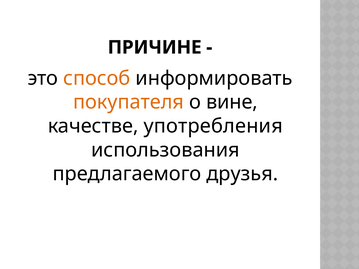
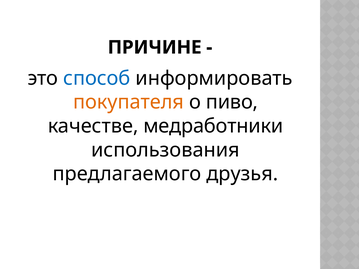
способ colour: orange -> blue (97, 78)
вине: вине -> пиво (232, 102)
употребления: употребления -> медработники (213, 126)
